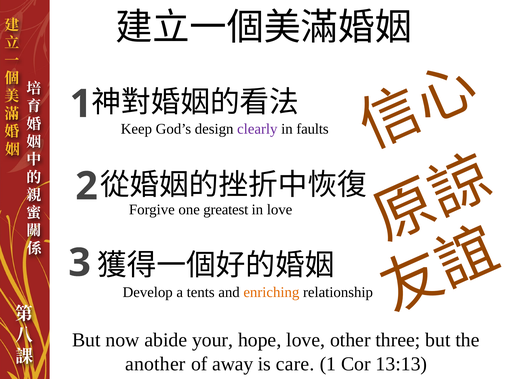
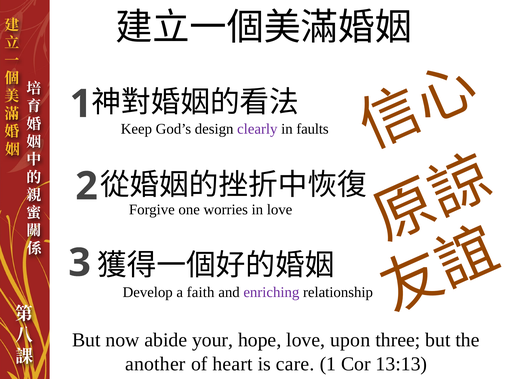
greatest: greatest -> worries (226, 210)
tents: tents -> faith (201, 293)
enriching colour: orange -> purple (271, 293)
other: other -> upon (350, 341)
away: away -> heart (233, 364)
